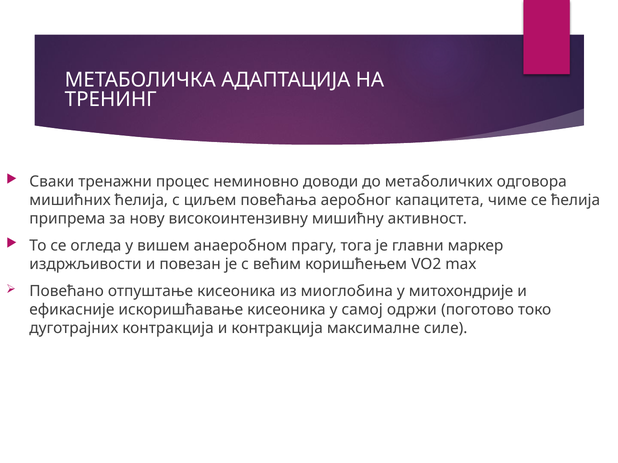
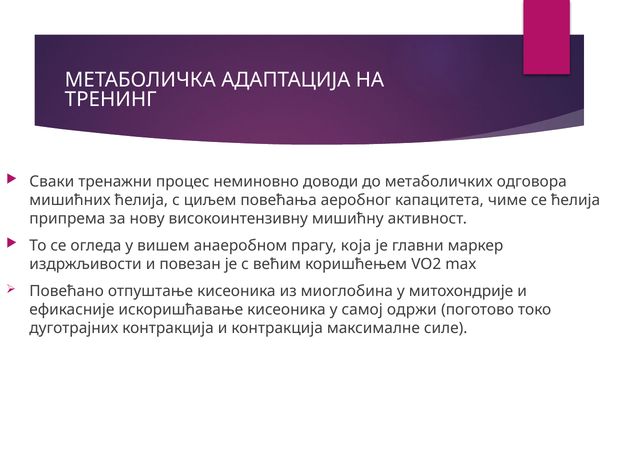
тога: тога -> која (356, 246)
